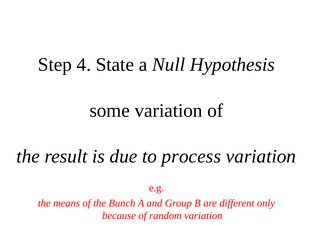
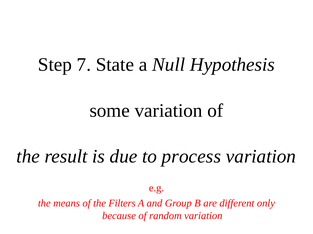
4: 4 -> 7 (84, 65)
Bunch: Bunch -> Filters (122, 204)
